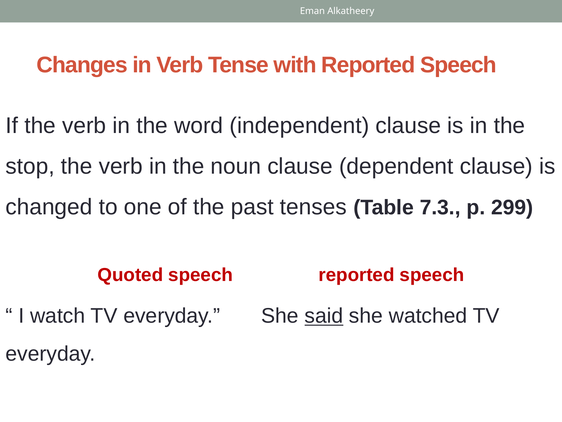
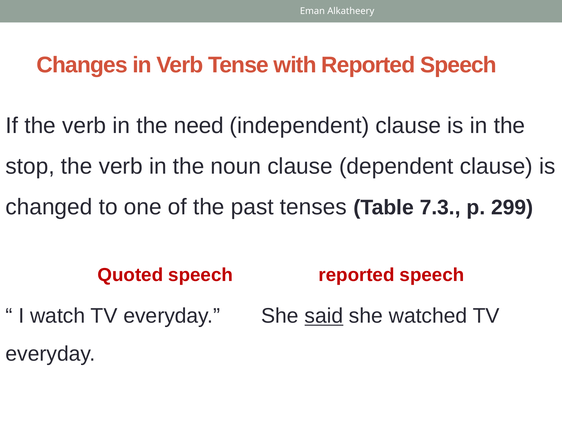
word: word -> need (199, 125)
